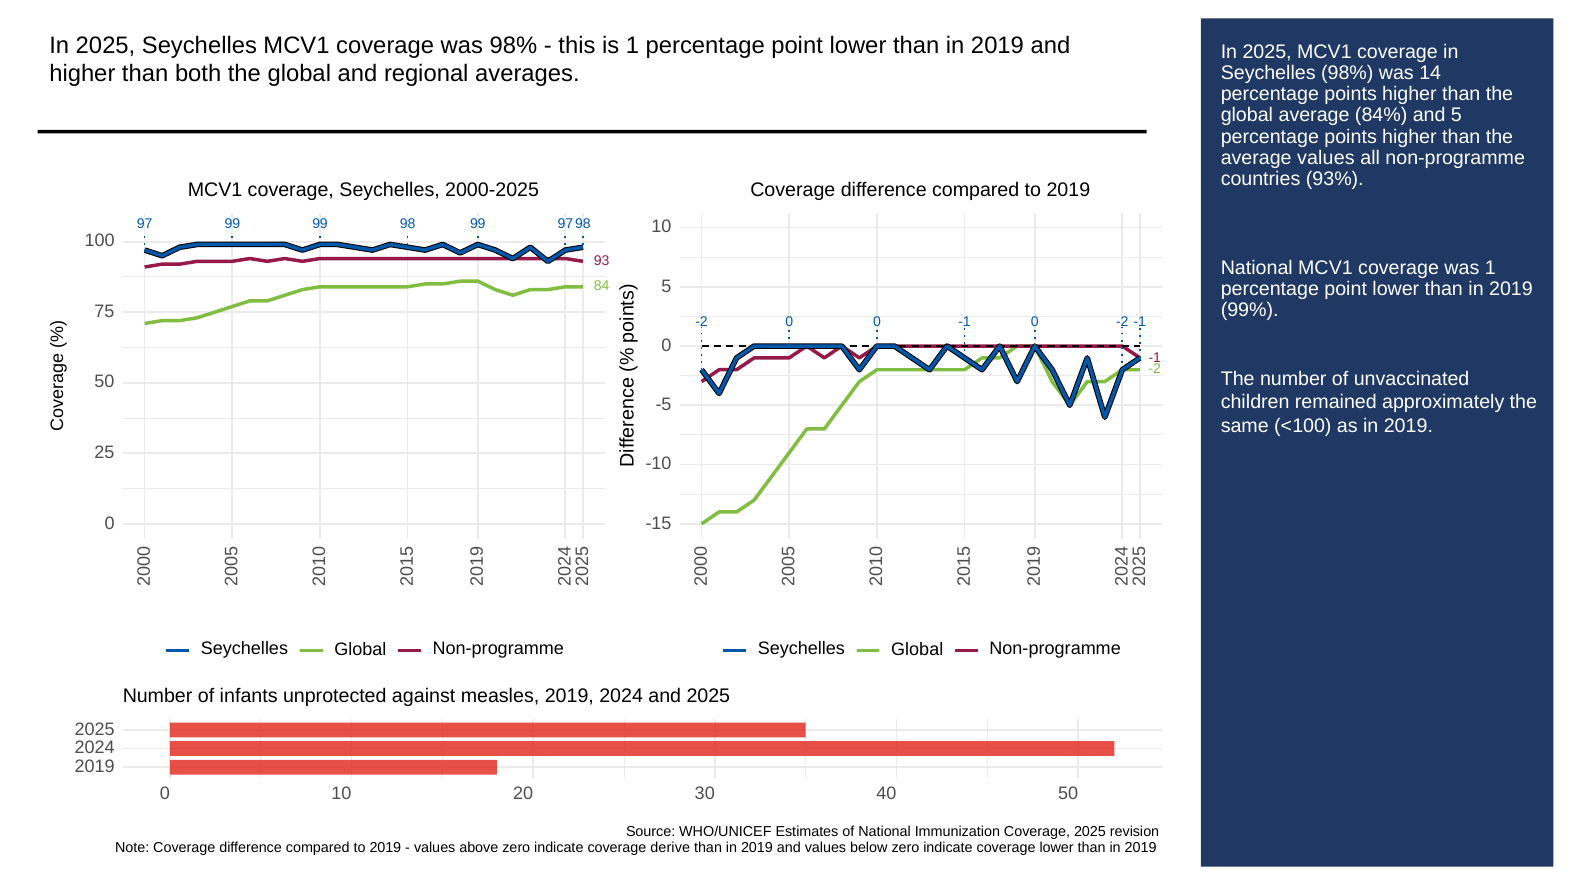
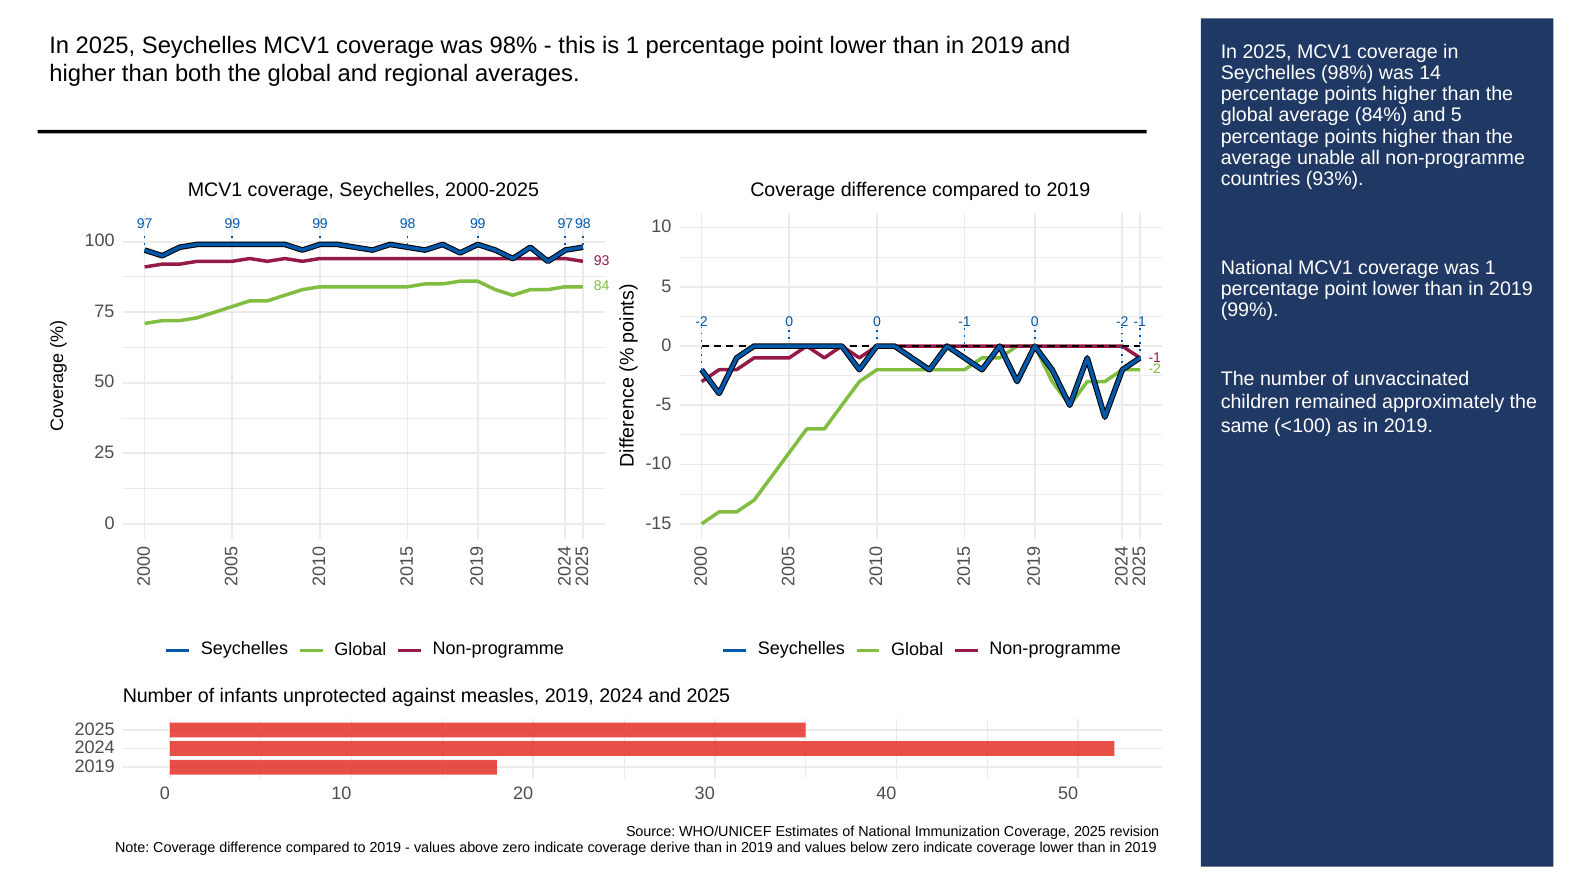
average values: values -> unable (1326, 158)
